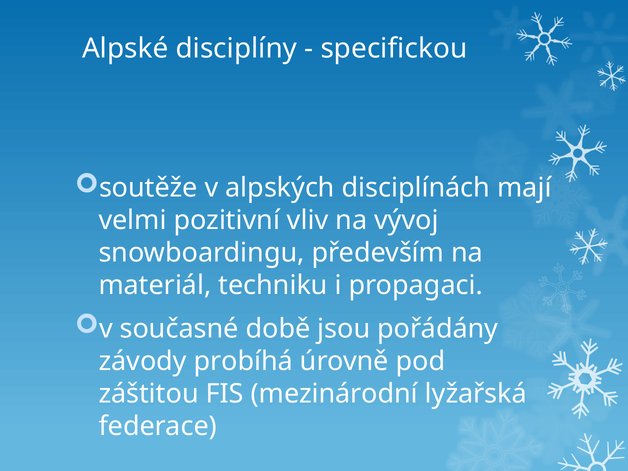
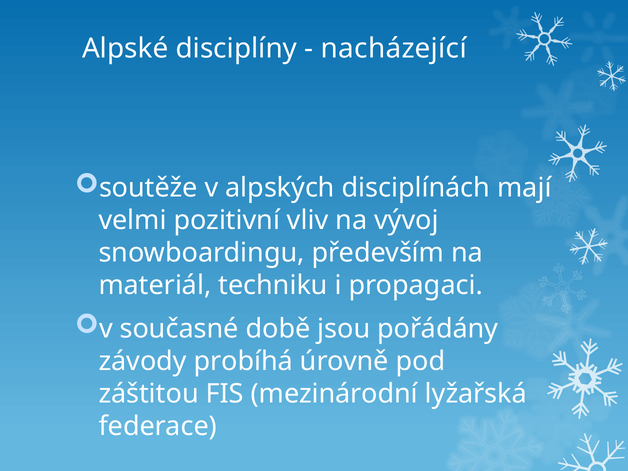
specifickou: specifickou -> nacházející (394, 48)
